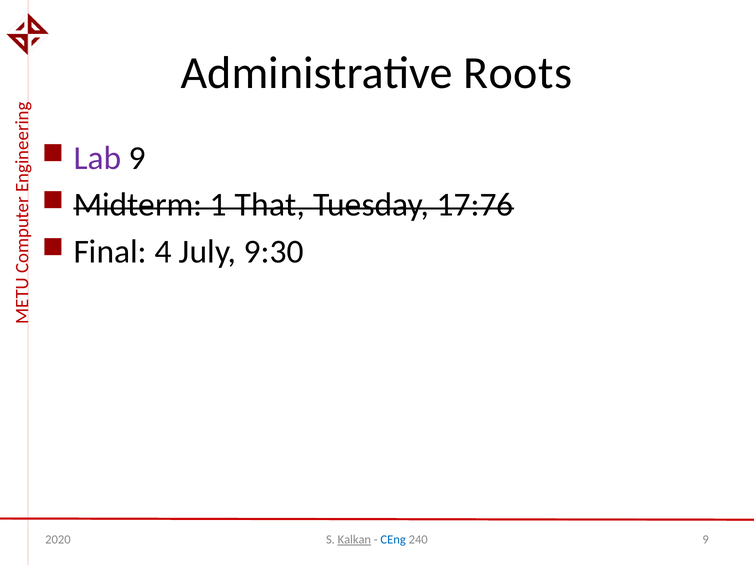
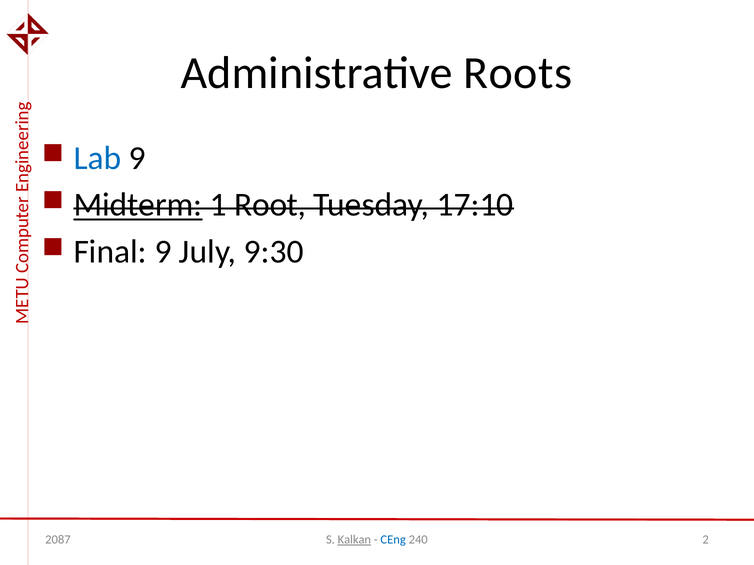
Lab colour: purple -> blue (97, 158)
Midterm underline: none -> present (138, 205)
That: That -> Root (270, 205)
17:76: 17:76 -> 17:10 (475, 205)
Final 4: 4 -> 9 (163, 252)
2020: 2020 -> 2087 (58, 540)
240 9: 9 -> 2 (706, 540)
